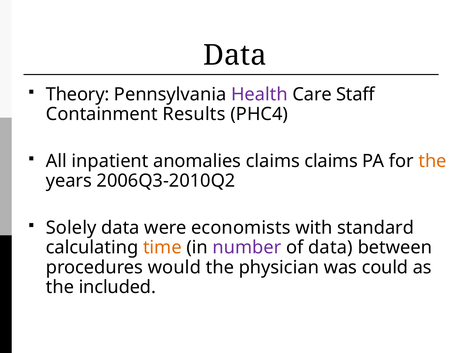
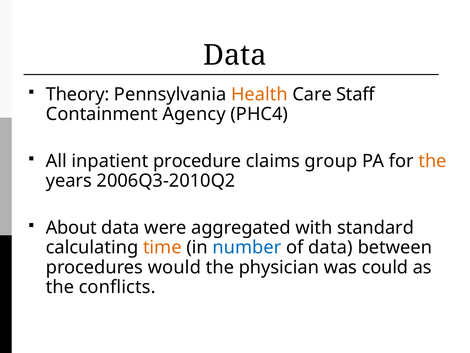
Health colour: purple -> orange (259, 94)
Results: Results -> Agency (194, 114)
anomalies: anomalies -> procedure (197, 161)
claims claims: claims -> group (331, 161)
Solely: Solely -> About (71, 227)
economists: economists -> aggregated (241, 227)
number colour: purple -> blue (247, 247)
included: included -> conflicts (117, 287)
